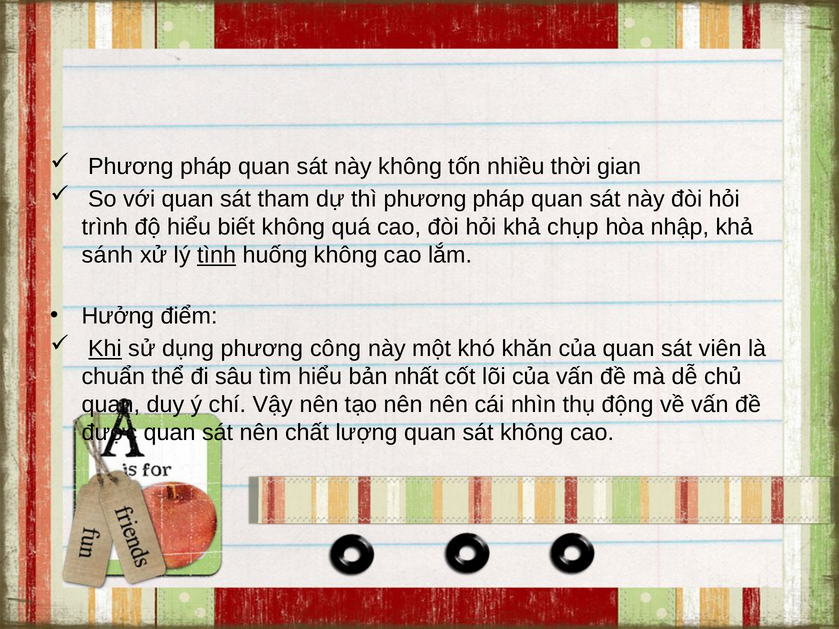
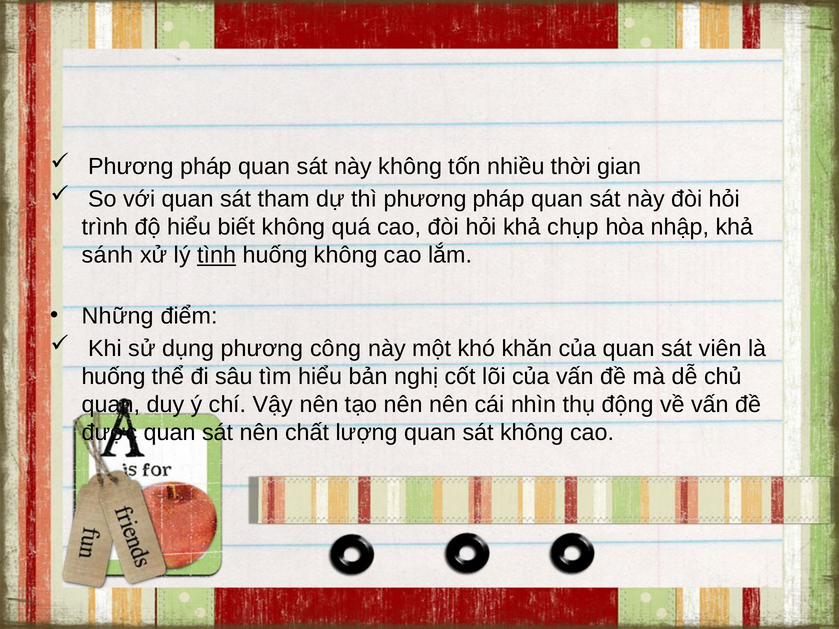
Hưởng: Hưởng -> Những (118, 316)
Khi underline: present -> none (105, 349)
chuẩn: chuẩn -> huống (114, 377)
nhất: nhất -> nghị (416, 377)
